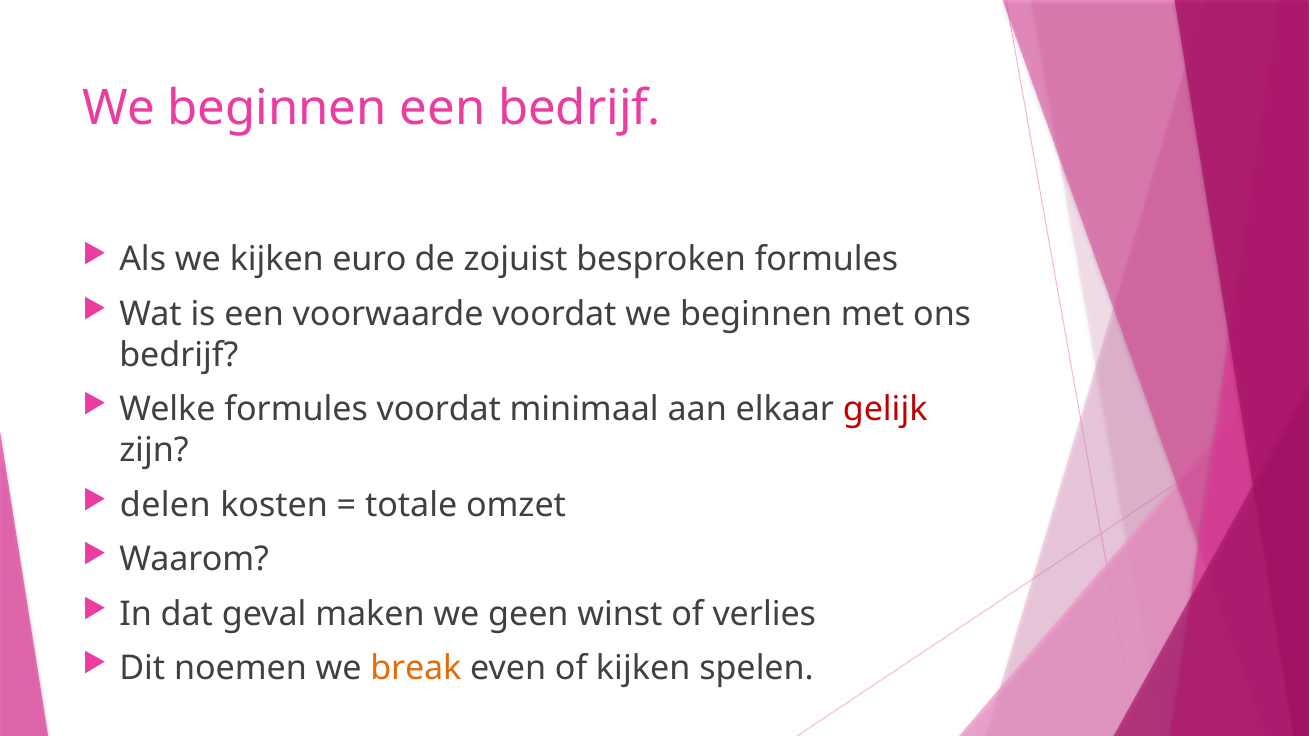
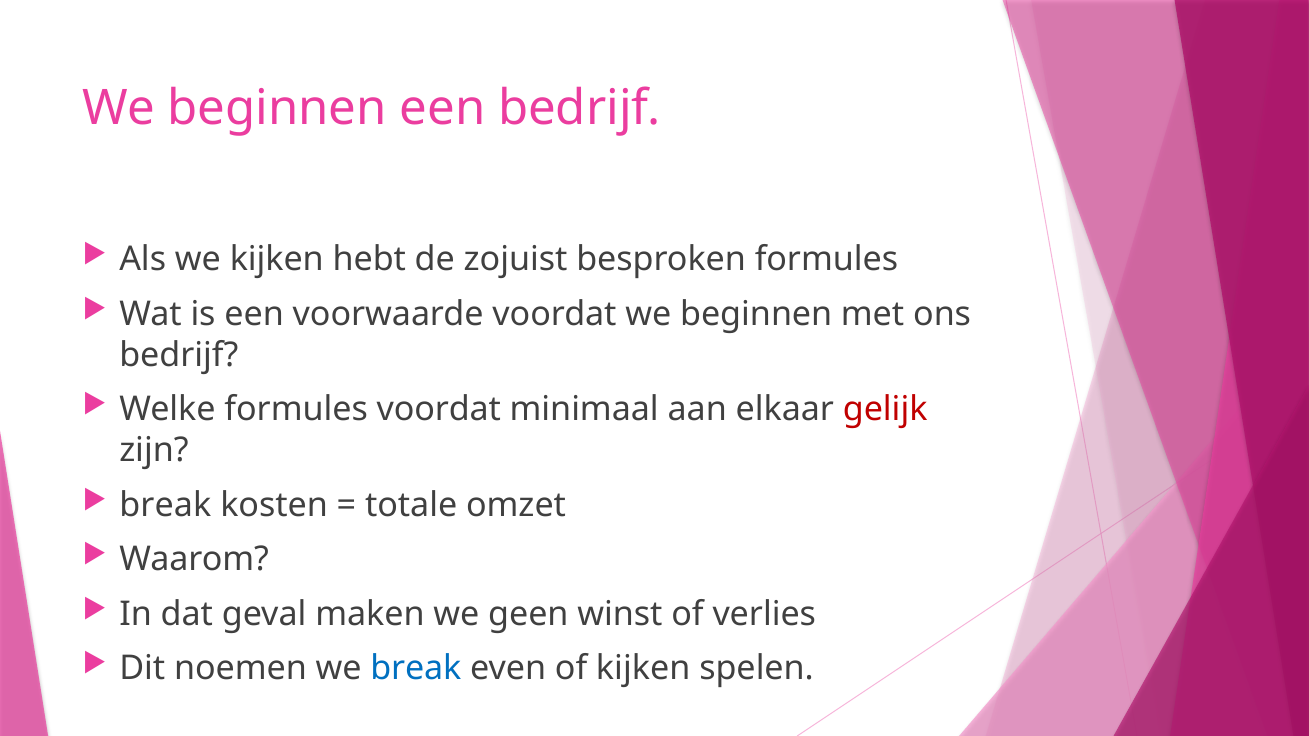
euro: euro -> hebt (369, 260)
delen: delen -> break (165, 505)
break colour: orange -> blue (416, 669)
